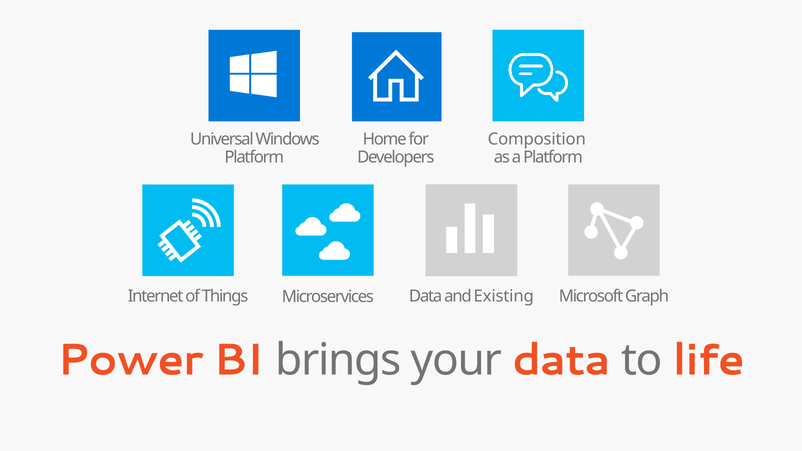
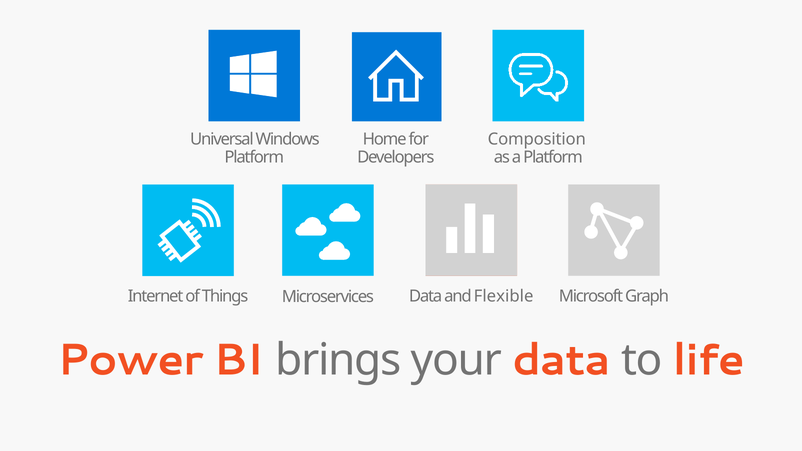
Existing: Existing -> Flexible (504, 296)
